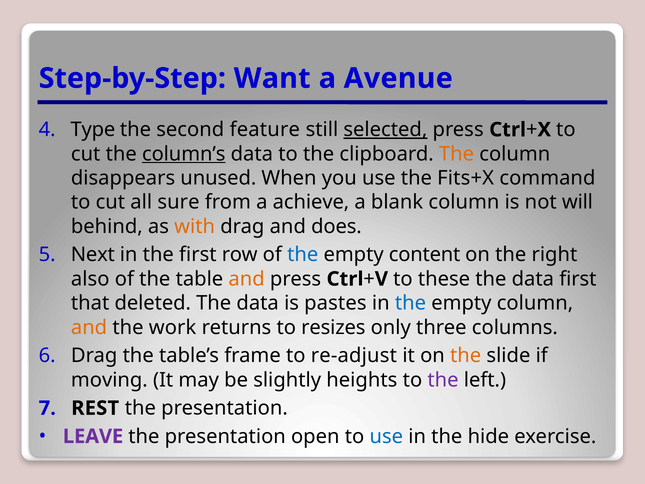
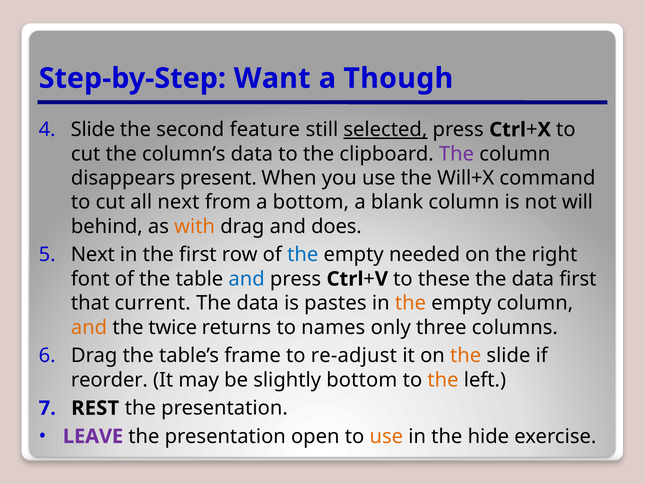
Avenue: Avenue -> Though (398, 78)
Type: Type -> Slide (93, 130)
column’s underline: present -> none (184, 154)
The colour: orange -> purple (457, 154)
unused: unused -> present (218, 178)
Fits+X: Fits+X -> Will+X (466, 178)
all sure: sure -> next (178, 202)
a achieve: achieve -> bottom (311, 202)
content: content -> needed (425, 255)
also: also -> font (90, 279)
and colour: orange -> blue (247, 279)
deleted: deleted -> current (153, 303)
the colour: blue -> orange (410, 303)
work: work -> twice (173, 327)
resizes: resizes -> names (333, 327)
moving: moving -> reorder (109, 380)
slightly heights: heights -> bottom (362, 380)
the colour: purple -> orange (443, 380)
use colour: blue -> orange (386, 436)
